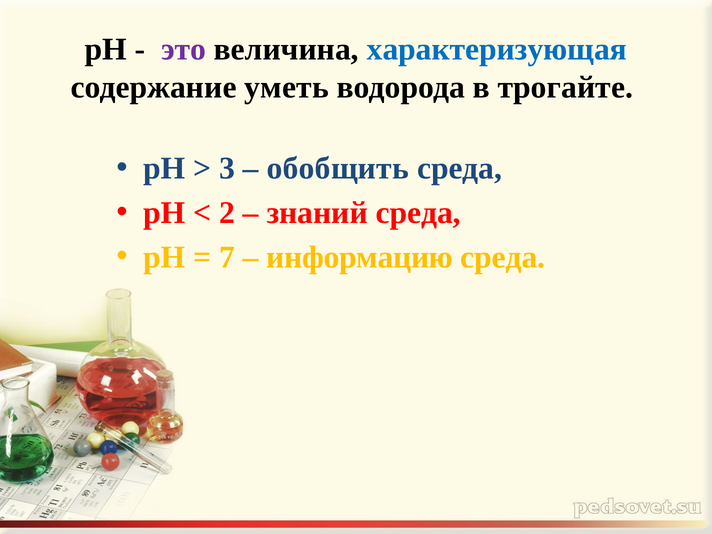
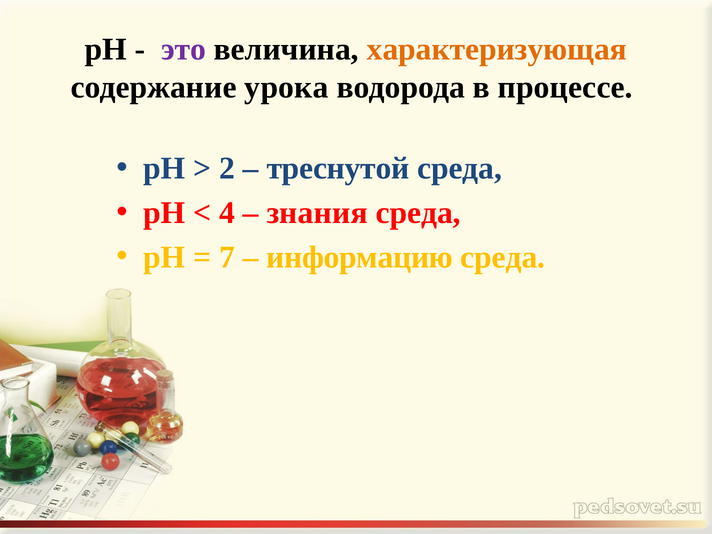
характеризующая colour: blue -> orange (497, 49)
уметь: уметь -> урока (287, 87)
трогайте: трогайте -> процессе (565, 87)
3: 3 -> 2 (227, 168)
обобщить: обобщить -> треснутой (338, 168)
2: 2 -> 4 (227, 213)
знаний: знаний -> знания (317, 213)
